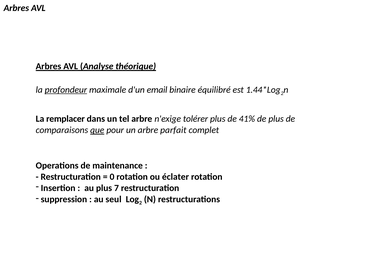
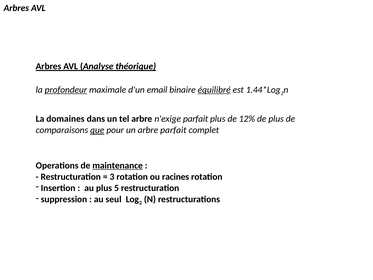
équilibré underline: none -> present (214, 90)
remplacer: remplacer -> domaines (65, 119)
n'exige tolérer: tolérer -> parfait (196, 119)
41%: 41% -> 12% (247, 119)
maintenance underline: none -> present (118, 165)
0: 0 -> 3 (112, 177)
éclater: éclater -> racines (176, 177)
7: 7 -> 5 (116, 188)
